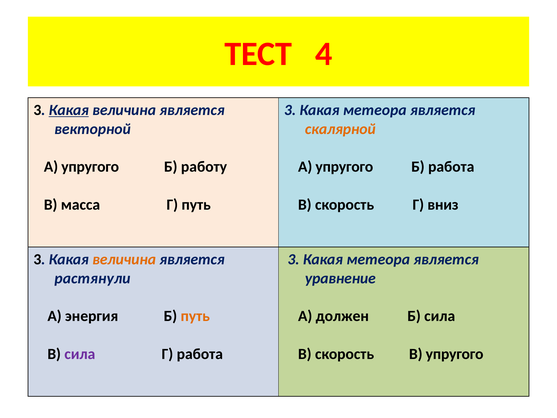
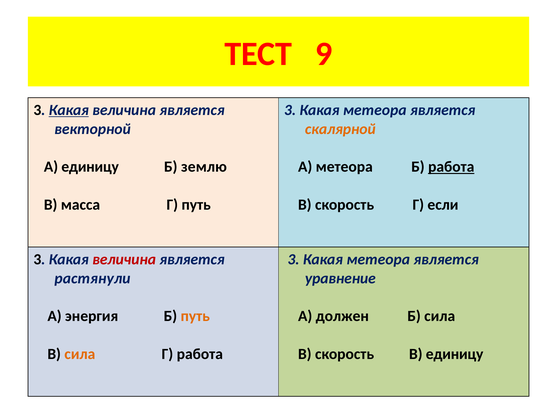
4: 4 -> 9 (324, 54)
упругого: упругого -> единицу (90, 167)
работу: работу -> землю (204, 167)
упругого: упругого -> метеора (344, 167)
работа underline: none -> present (451, 167)
вниз: вниз -> если (443, 205)
величина colour: orange -> red (124, 259)
сила colour: purple -> orange (80, 354)
В упругого: упругого -> единицу (455, 354)
